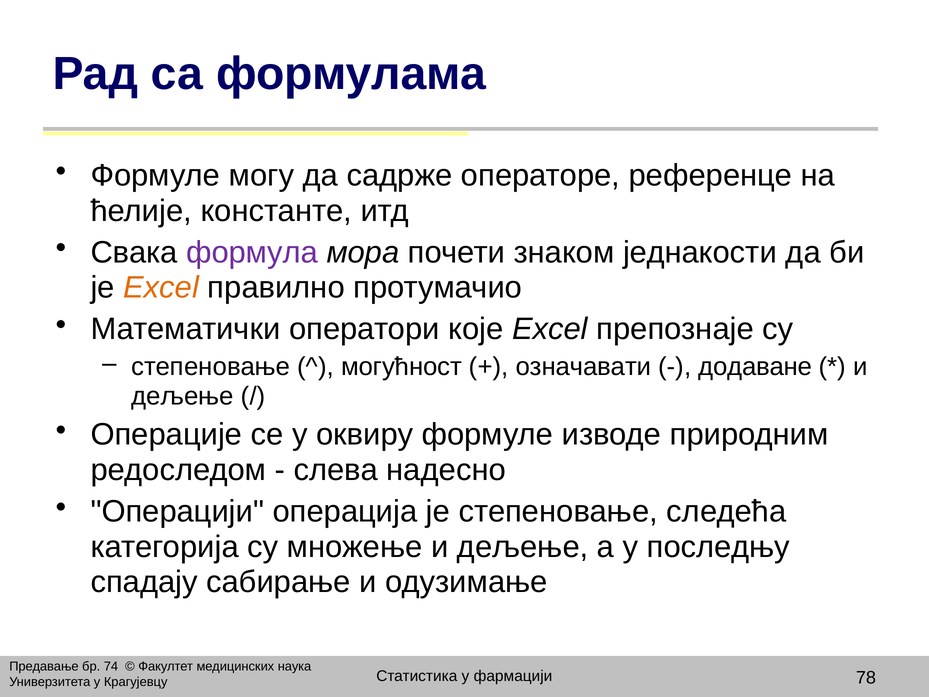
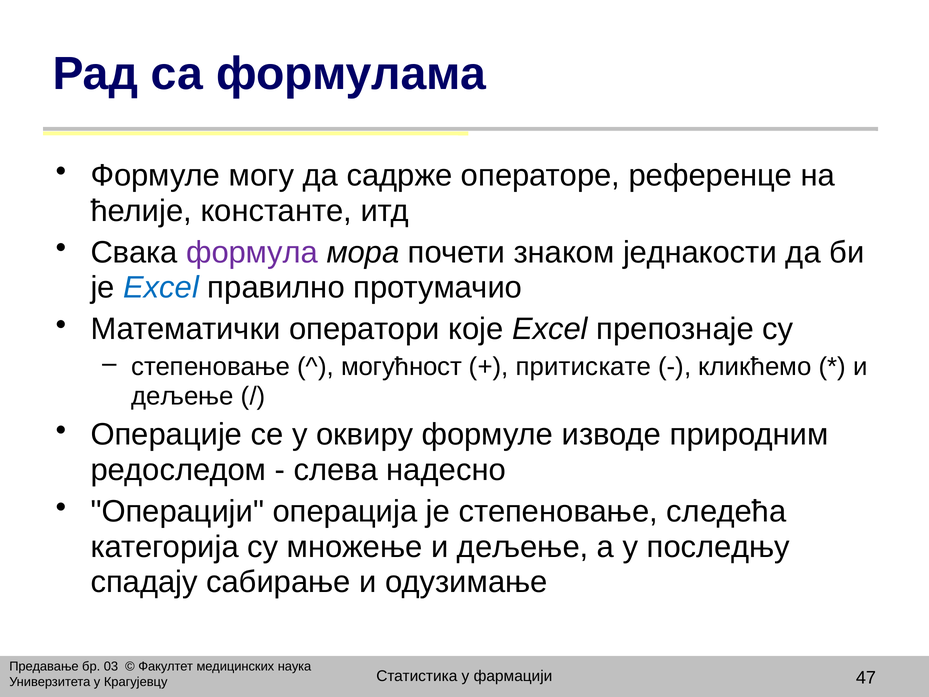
Excel colour: orange -> blue (161, 288)
означавати: означавати -> притискате (583, 367)
додаване: додаване -> кликћемо (755, 367)
74: 74 -> 03 (111, 666)
78: 78 -> 47 (866, 678)
